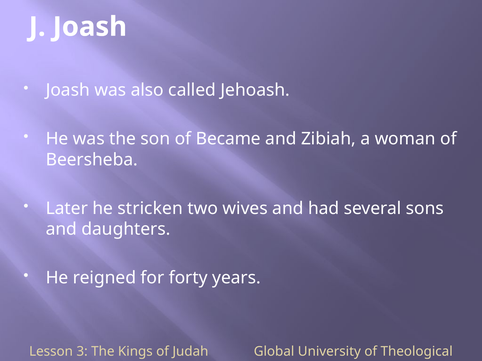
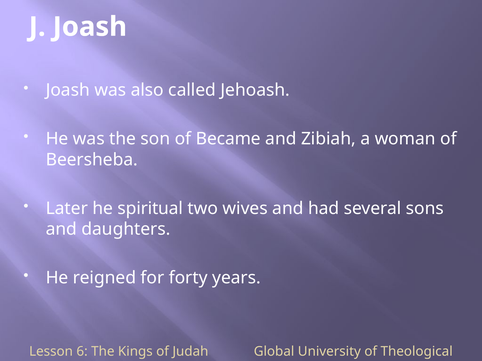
stricken: stricken -> spiritual (150, 209)
3: 3 -> 6 (82, 352)
